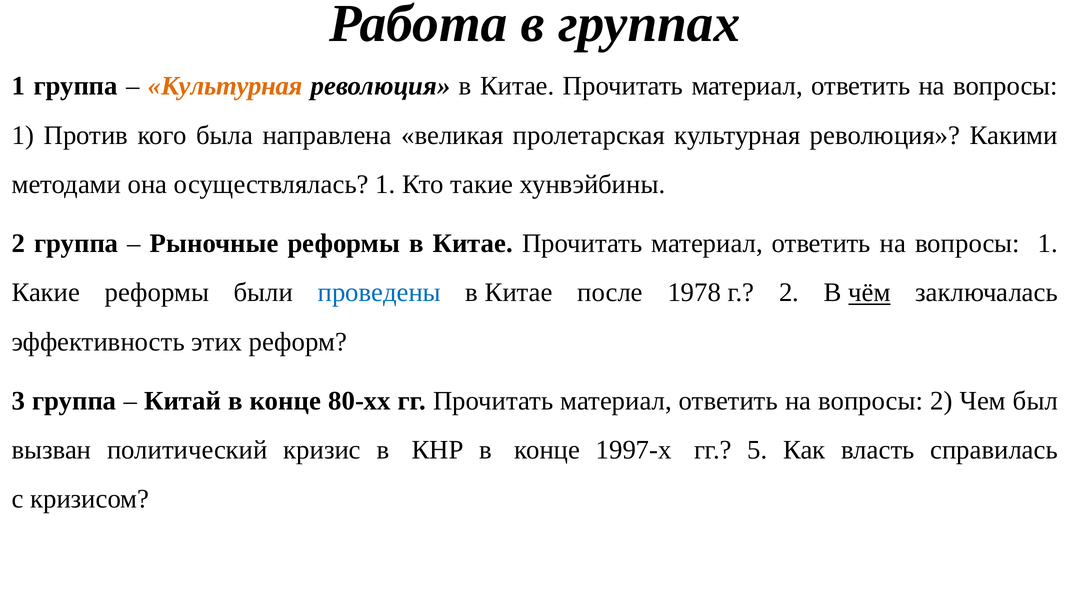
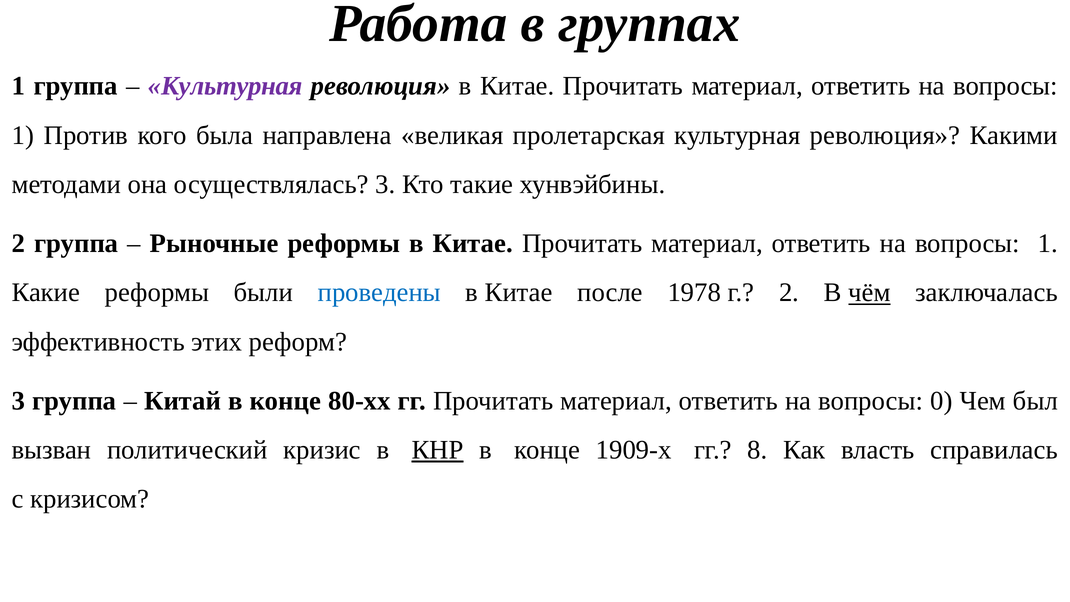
Культурная colour: orange -> purple (225, 86)
осуществлялась 1: 1 -> 3 (385, 184)
вопросы 2: 2 -> 0 (941, 401)
КНР underline: none -> present (438, 450)
1997-х: 1997-х -> 1909-х (634, 450)
5: 5 -> 8 (757, 450)
